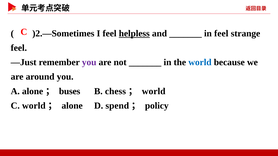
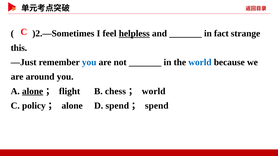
in feel: feel -> fact (221, 34)
feel: feel -> this (19, 48)
you colour: purple -> blue (89, 62)
alone underline: none -> present (33, 91)
buses: buses -> flight (70, 91)
C world: world -> policy (34, 106)
policy: policy -> spend (157, 106)
